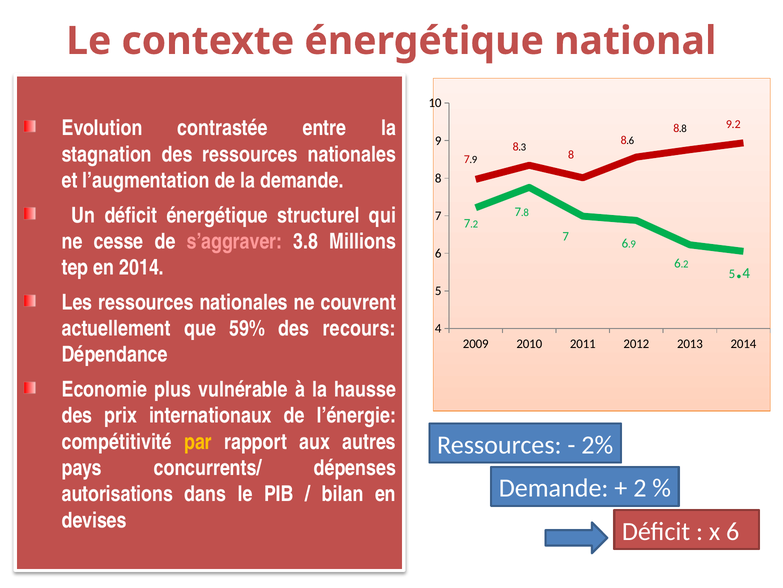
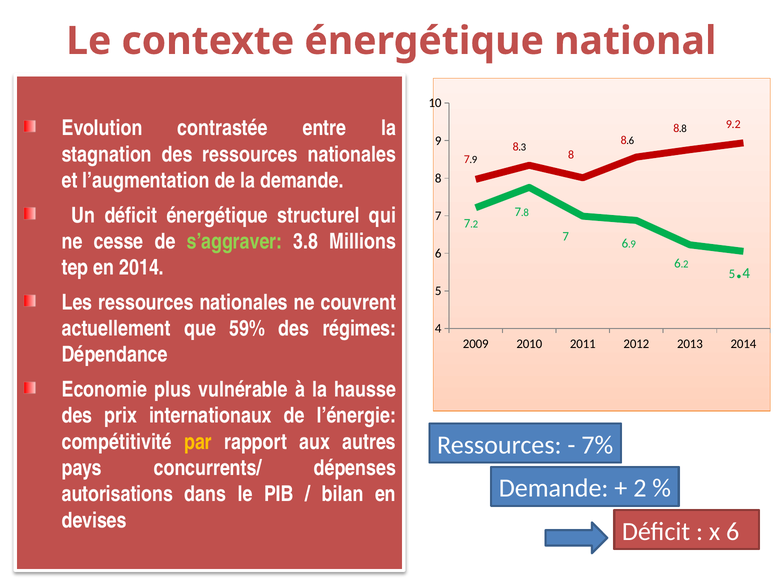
s’aggraver colour: pink -> light green (234, 241)
recours: recours -> régimes (359, 328)
2%: 2% -> 7% (597, 444)
